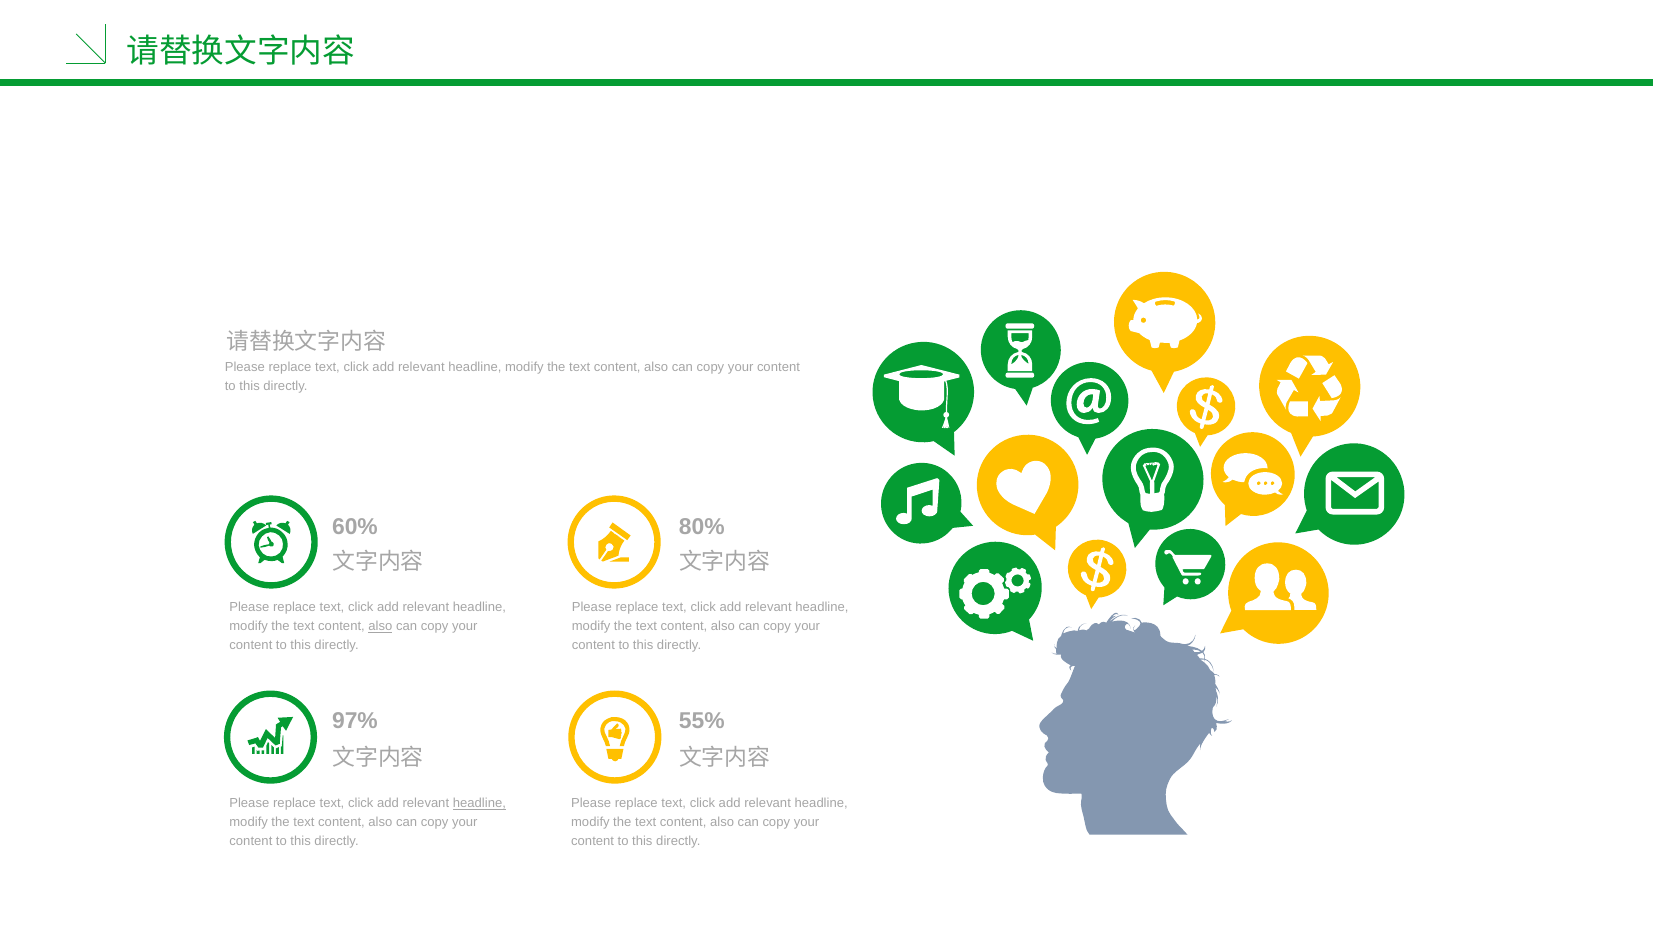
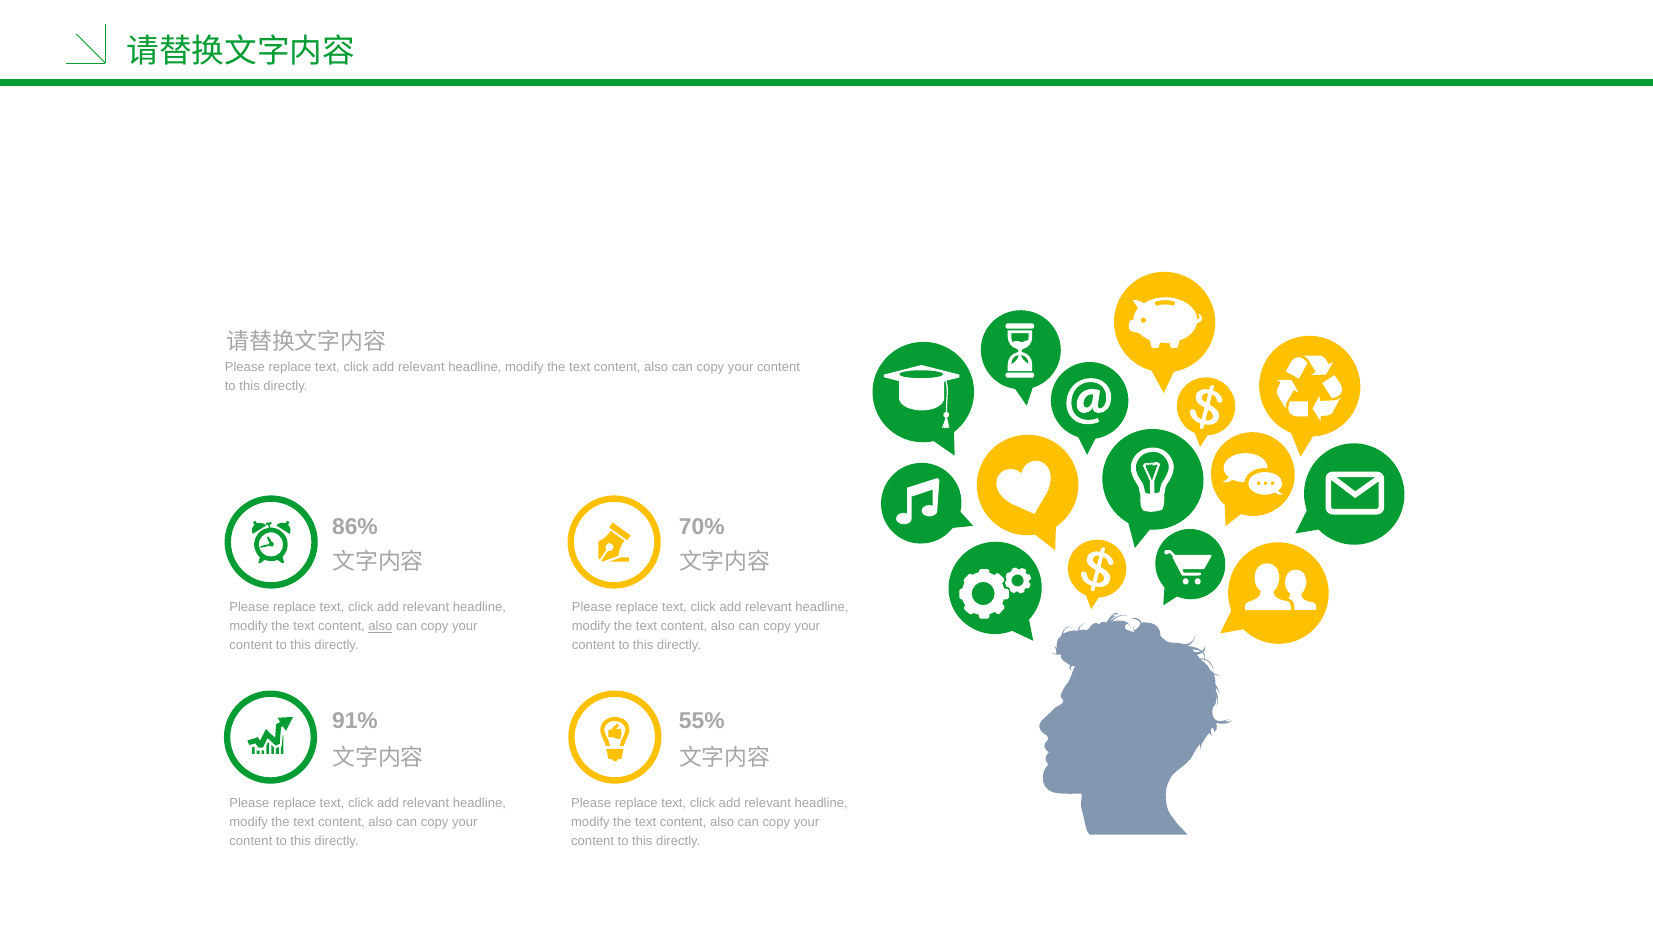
60%: 60% -> 86% (355, 527)
80%: 80% -> 70% (702, 527)
97%: 97% -> 91% (355, 721)
headline underline: present -> none (479, 803)
